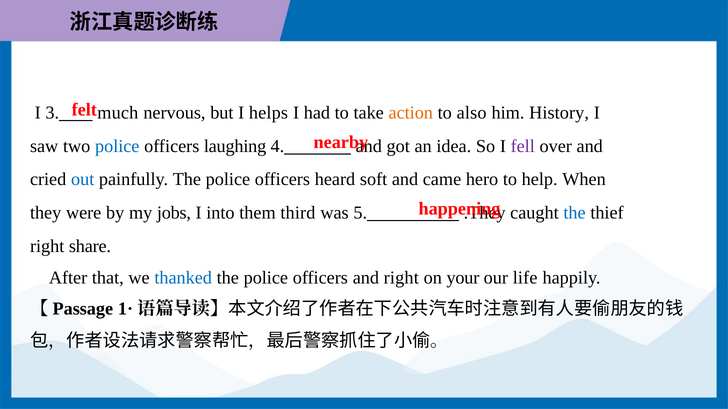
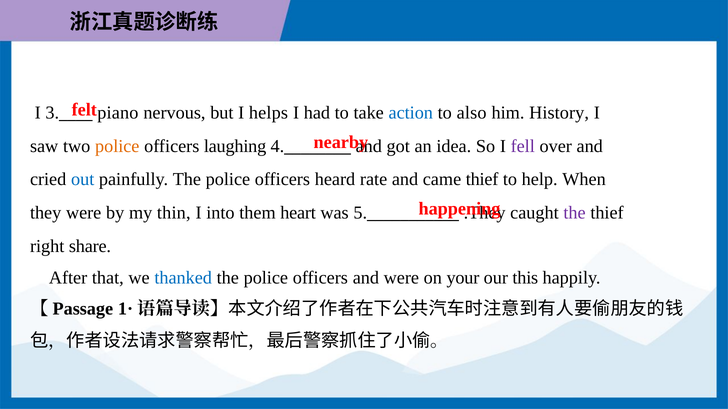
much: much -> piano (118, 113)
action colour: orange -> blue (411, 113)
police colour: blue -> orange (117, 146)
soft: soft -> rate (374, 180)
came hero: hero -> thief (482, 180)
jobs: jobs -> thin (174, 213)
third: third -> heart (298, 213)
the colour: blue -> purple (575, 213)
and right: right -> were (401, 278)
life: life -> this (525, 278)
